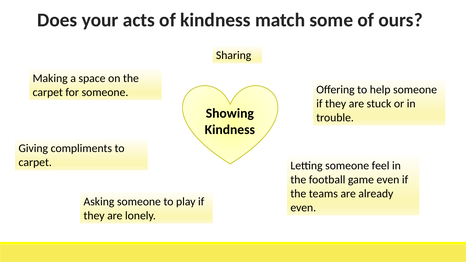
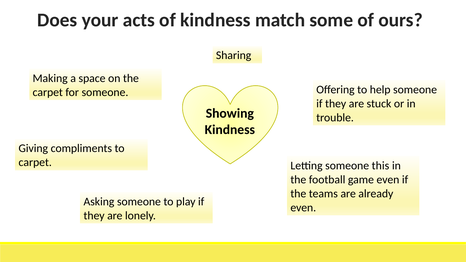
feel: feel -> this (380, 166)
